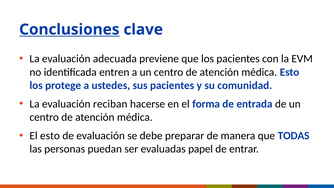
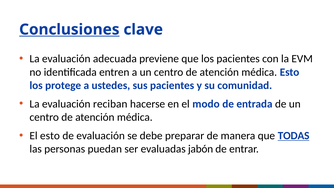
forma: forma -> modo (206, 104)
TODAS underline: none -> present (294, 136)
papel: papel -> jabón (201, 149)
